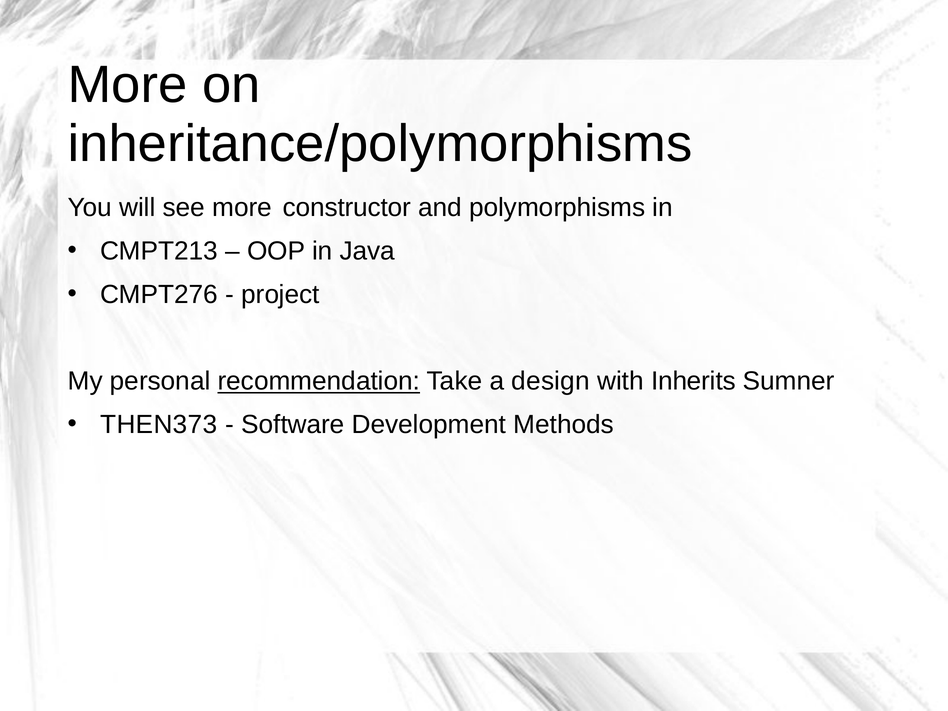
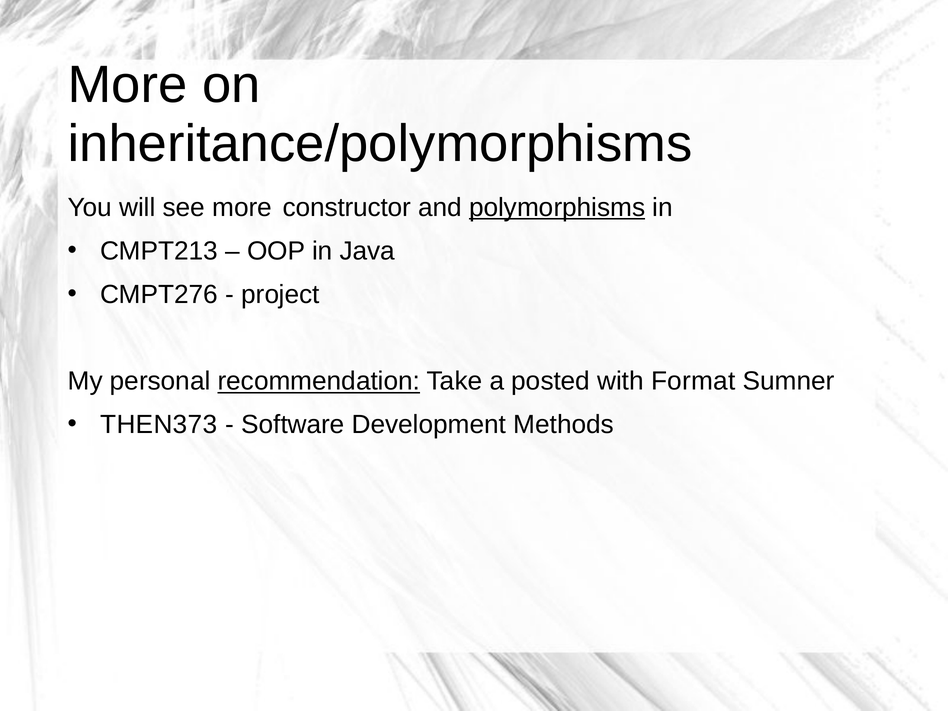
polymorphisms underline: none -> present (557, 208)
design: design -> posted (551, 381)
Inherits: Inherits -> Format (693, 381)
